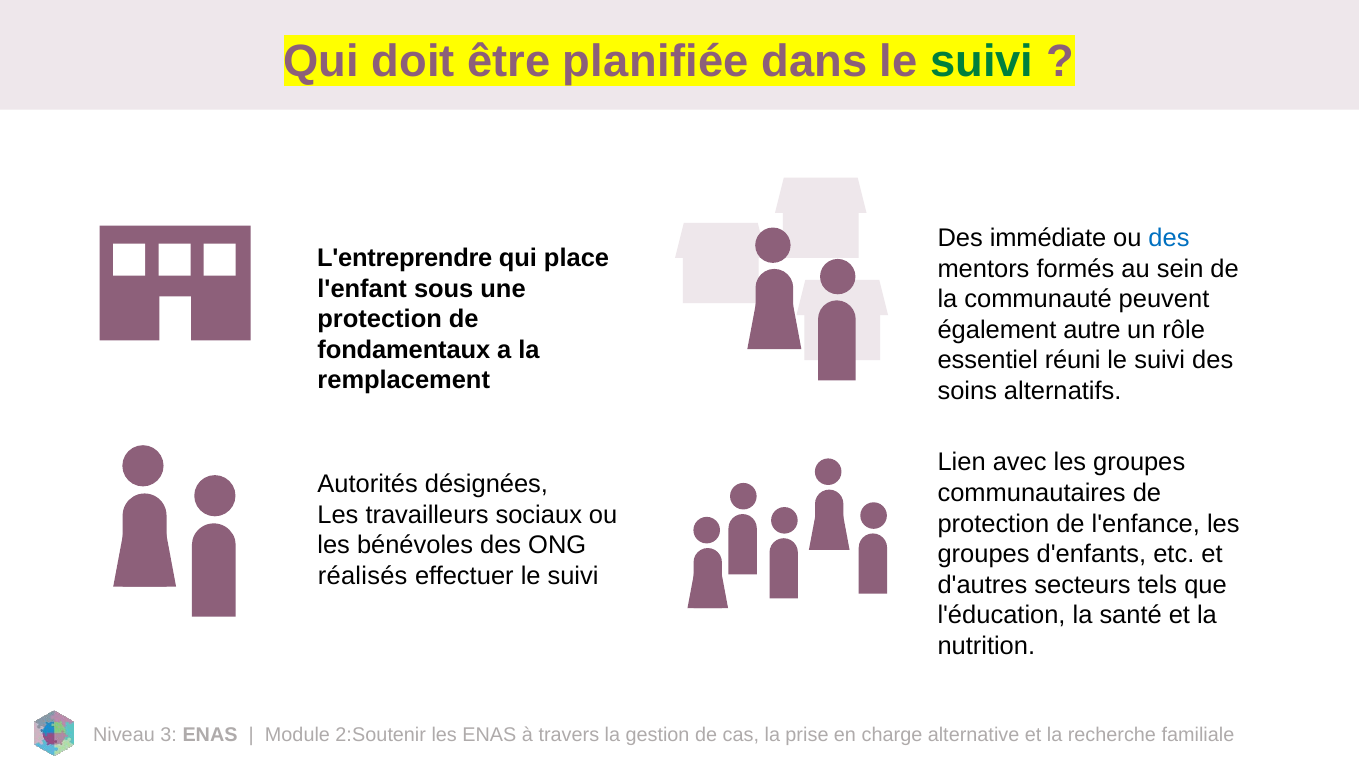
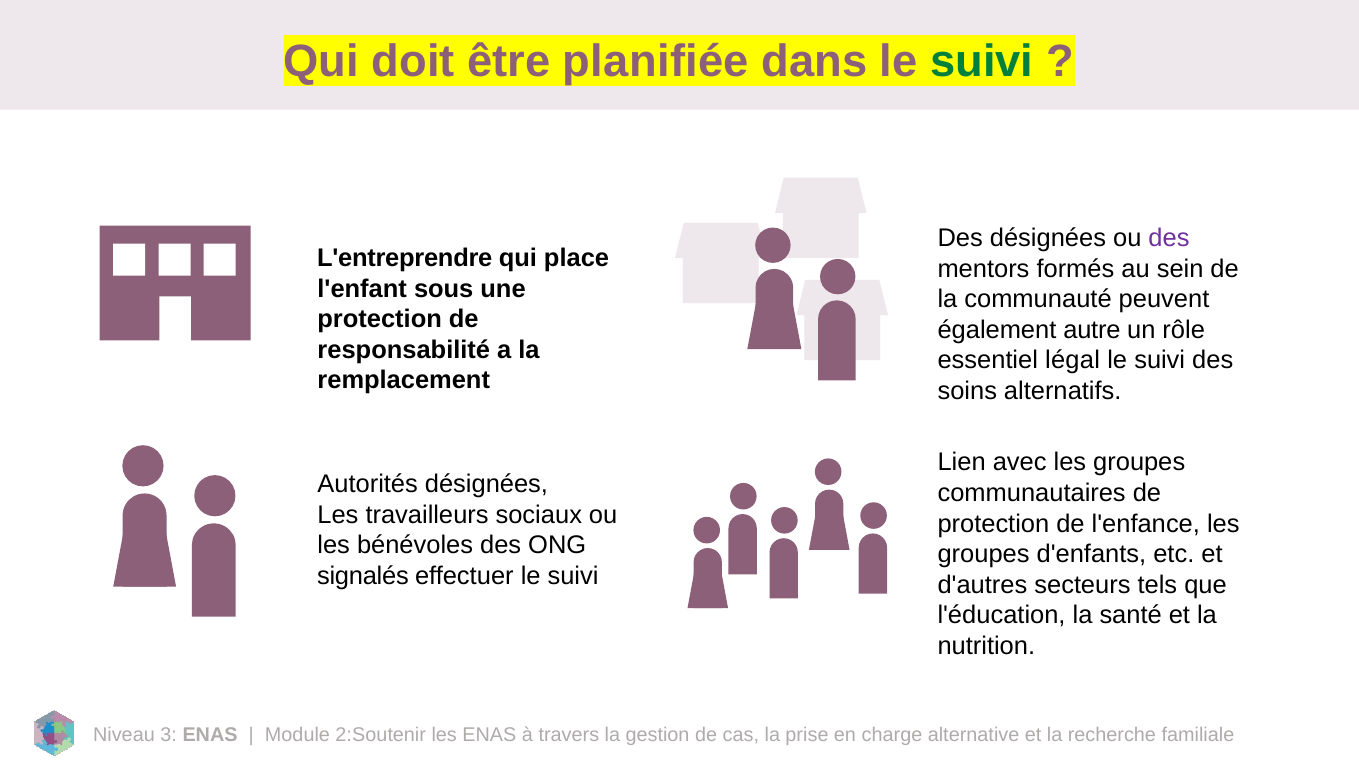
Des immédiate: immédiate -> désignées (1048, 238)
des colour: blue -> purple (1169, 238)
fondamentaux: fondamentaux -> responsabilité (404, 350)
réuni: réuni -> légal (1073, 361)
réalisés: réalisés -> signalés (363, 576)
